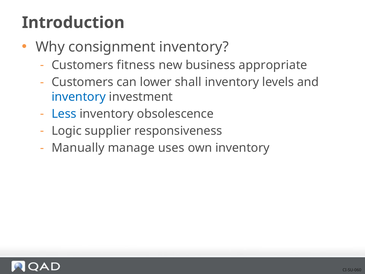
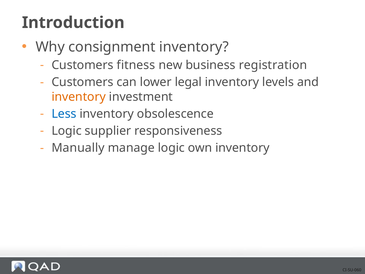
appropriate: appropriate -> registration (273, 65)
shall: shall -> legal (188, 82)
inventory colour: blue -> orange (79, 97)
manage uses: uses -> logic (171, 148)
